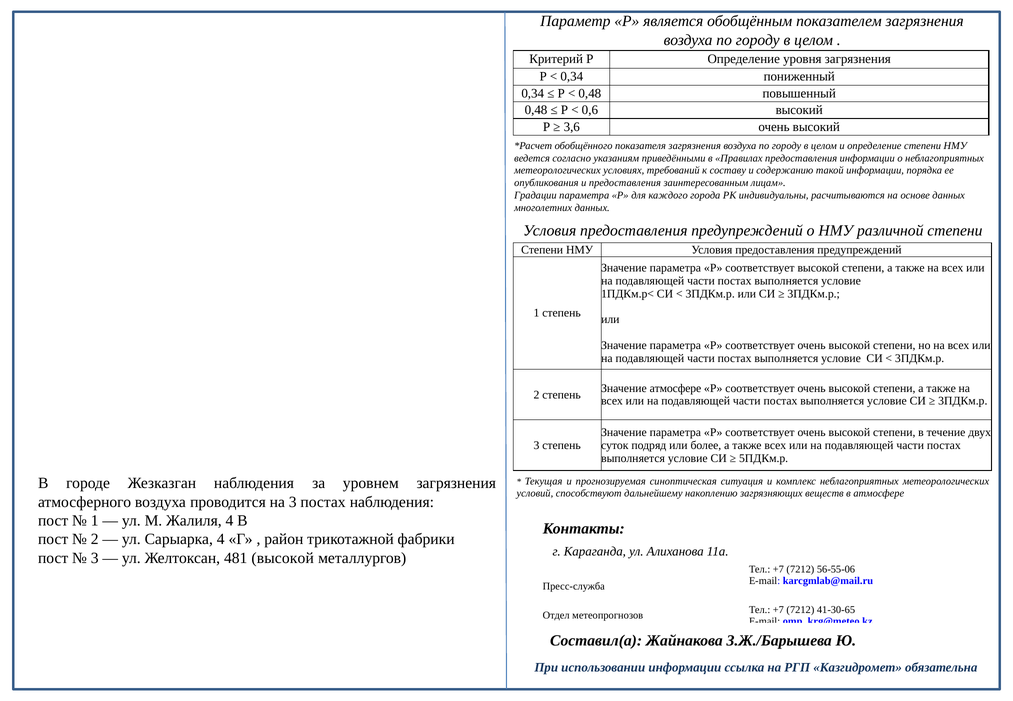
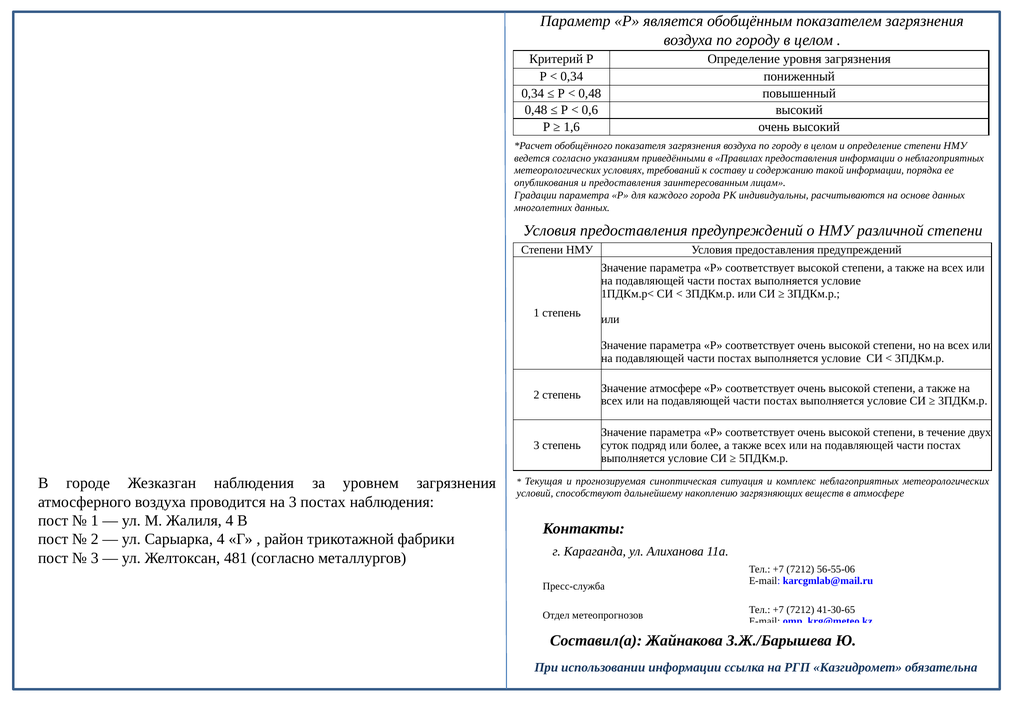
3,6: 3,6 -> 1,6 (572, 127)
481 высокой: высокой -> согласно (283, 558)
